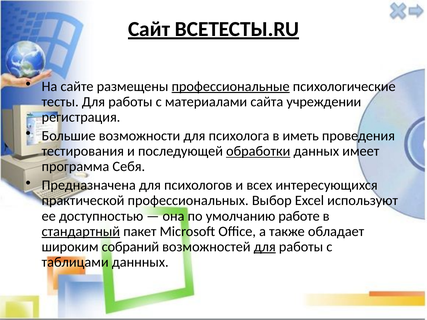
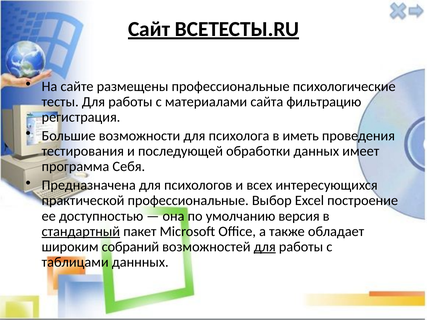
профессиональные underline: present -> none (231, 86)
учреждении: учреждении -> фильтрацию (324, 102)
обработки underline: present -> none (258, 151)
практической профессиональных: профессиональных -> профессиональные (188, 201)
используют: используют -> построение (363, 201)
работе: работе -> версия (299, 216)
